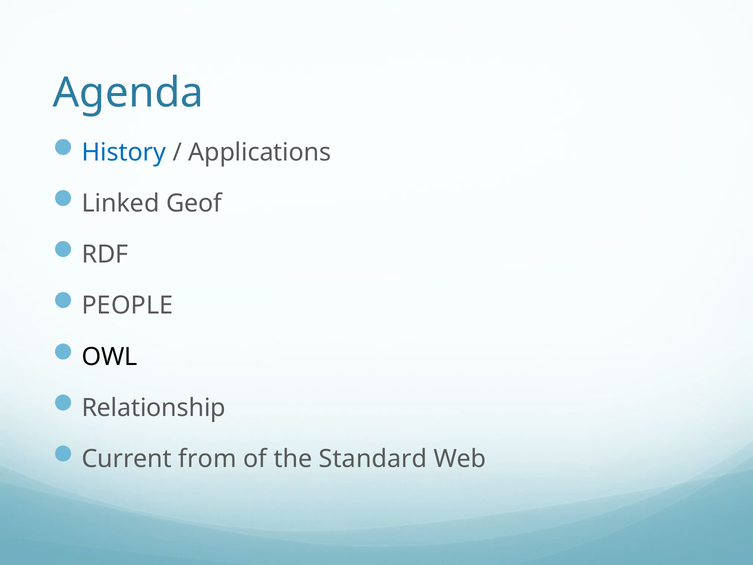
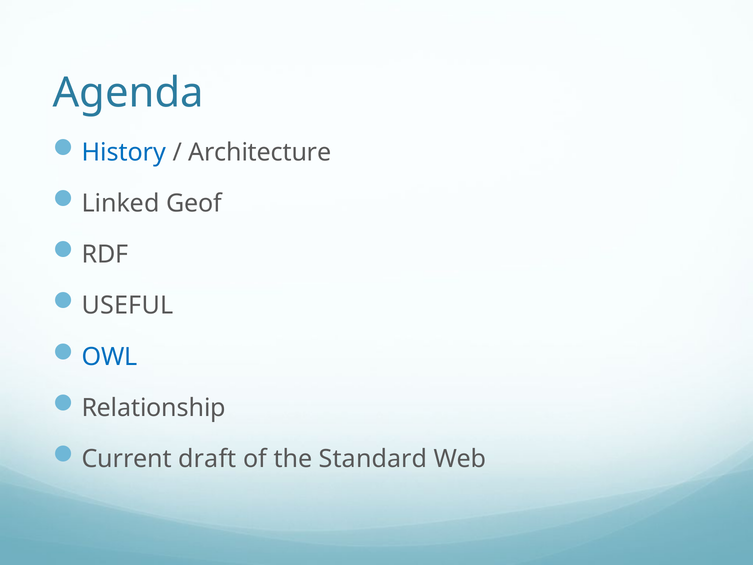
Applications: Applications -> Architecture (260, 152)
PEOPLE: PEOPLE -> USEFUL (127, 306)
OWL colour: black -> blue (109, 357)
from: from -> draft (207, 459)
